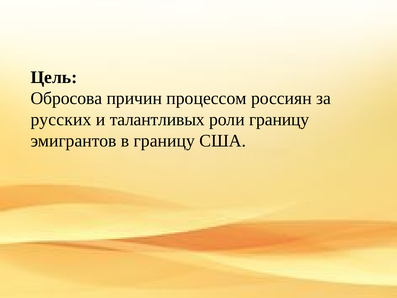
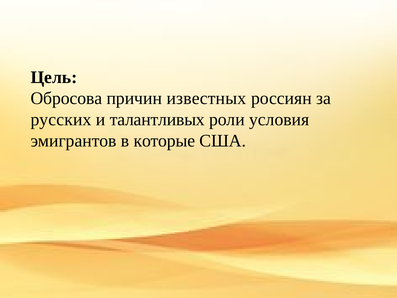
процессом: процессом -> известных (206, 98)
роли границу: границу -> условия (279, 119)
в границу: границу -> которые (164, 141)
